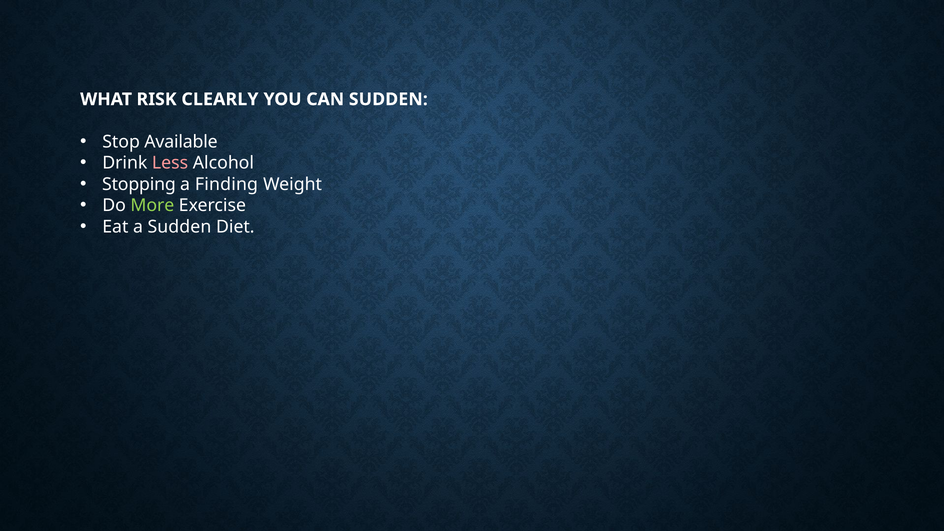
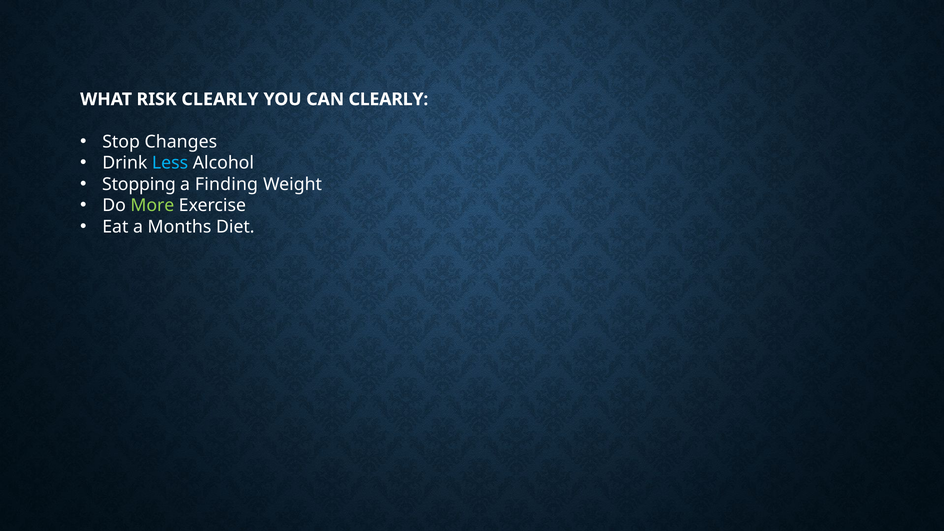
CAN SUDDEN: SUDDEN -> CLEARLY (388, 99)
Available: Available -> Changes (181, 142)
Less colour: pink -> light blue (170, 163)
a Sudden: Sudden -> Months (179, 227)
